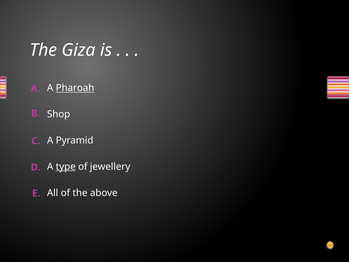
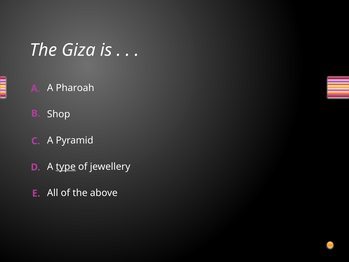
Pharoah underline: present -> none (75, 88)
